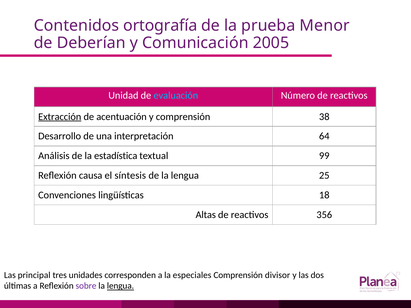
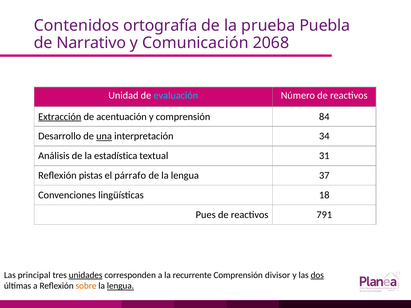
Menor: Menor -> Puebla (325, 26)
Deberían: Deberían -> Narrativo (91, 43)
2005: 2005 -> 2068 (271, 43)
38: 38 -> 84 (324, 117)
una underline: none -> present (104, 136)
64: 64 -> 34 (324, 136)
99: 99 -> 31 (324, 156)
causa: causa -> pistas (91, 176)
síntesis: síntesis -> párrafo (130, 176)
25: 25 -> 37 (324, 176)
Altas: Altas -> Pues (206, 215)
356: 356 -> 791 (324, 215)
unidades underline: none -> present (86, 275)
especiales: especiales -> recurrente (192, 275)
dos underline: none -> present (317, 275)
sobre colour: purple -> orange (86, 286)
